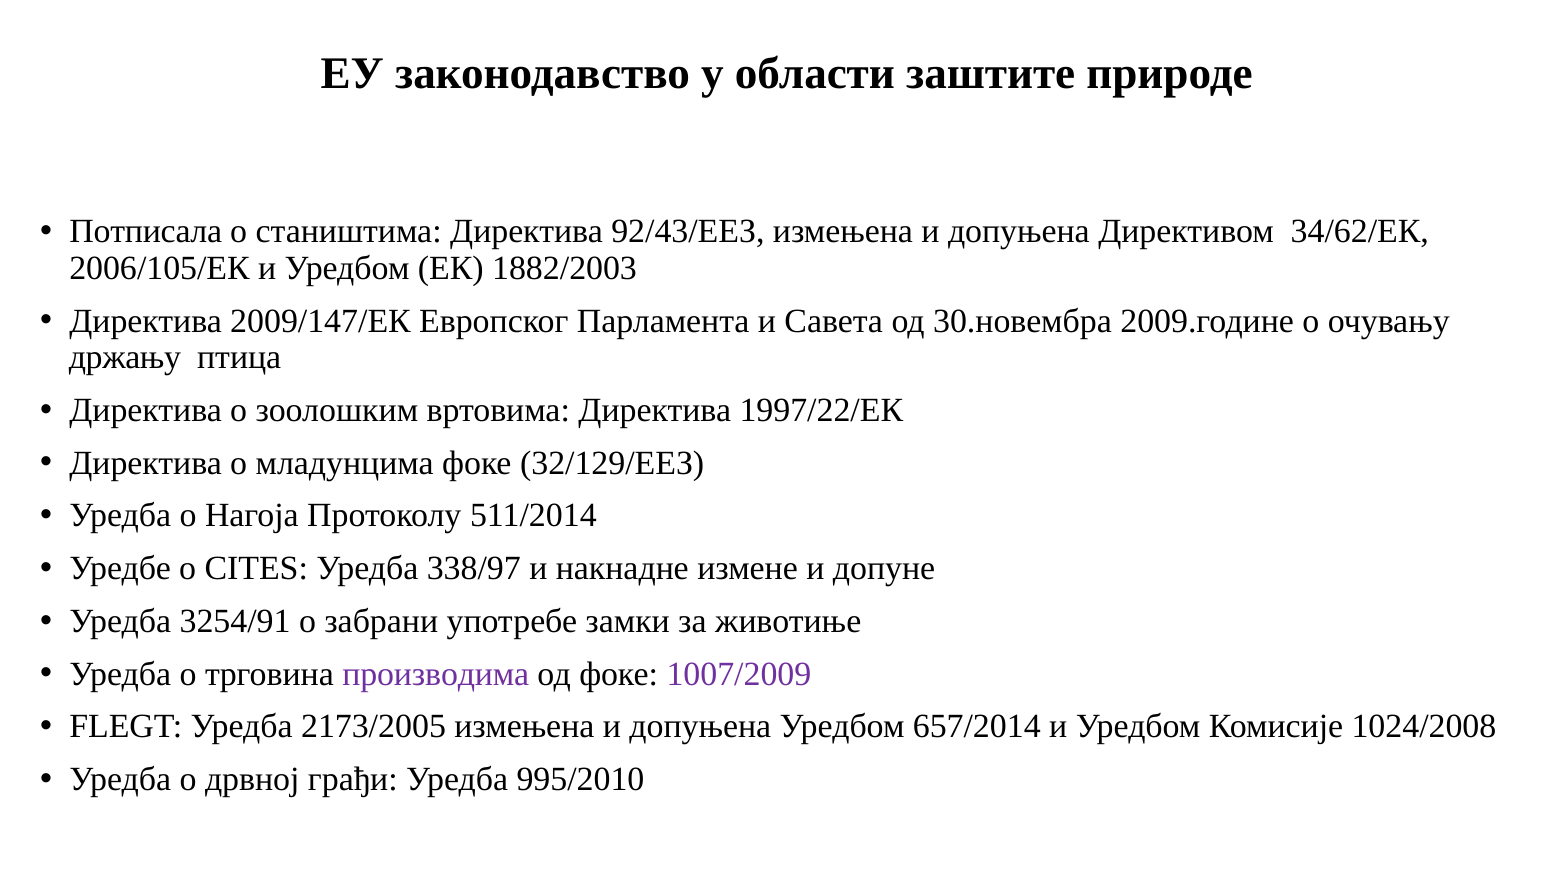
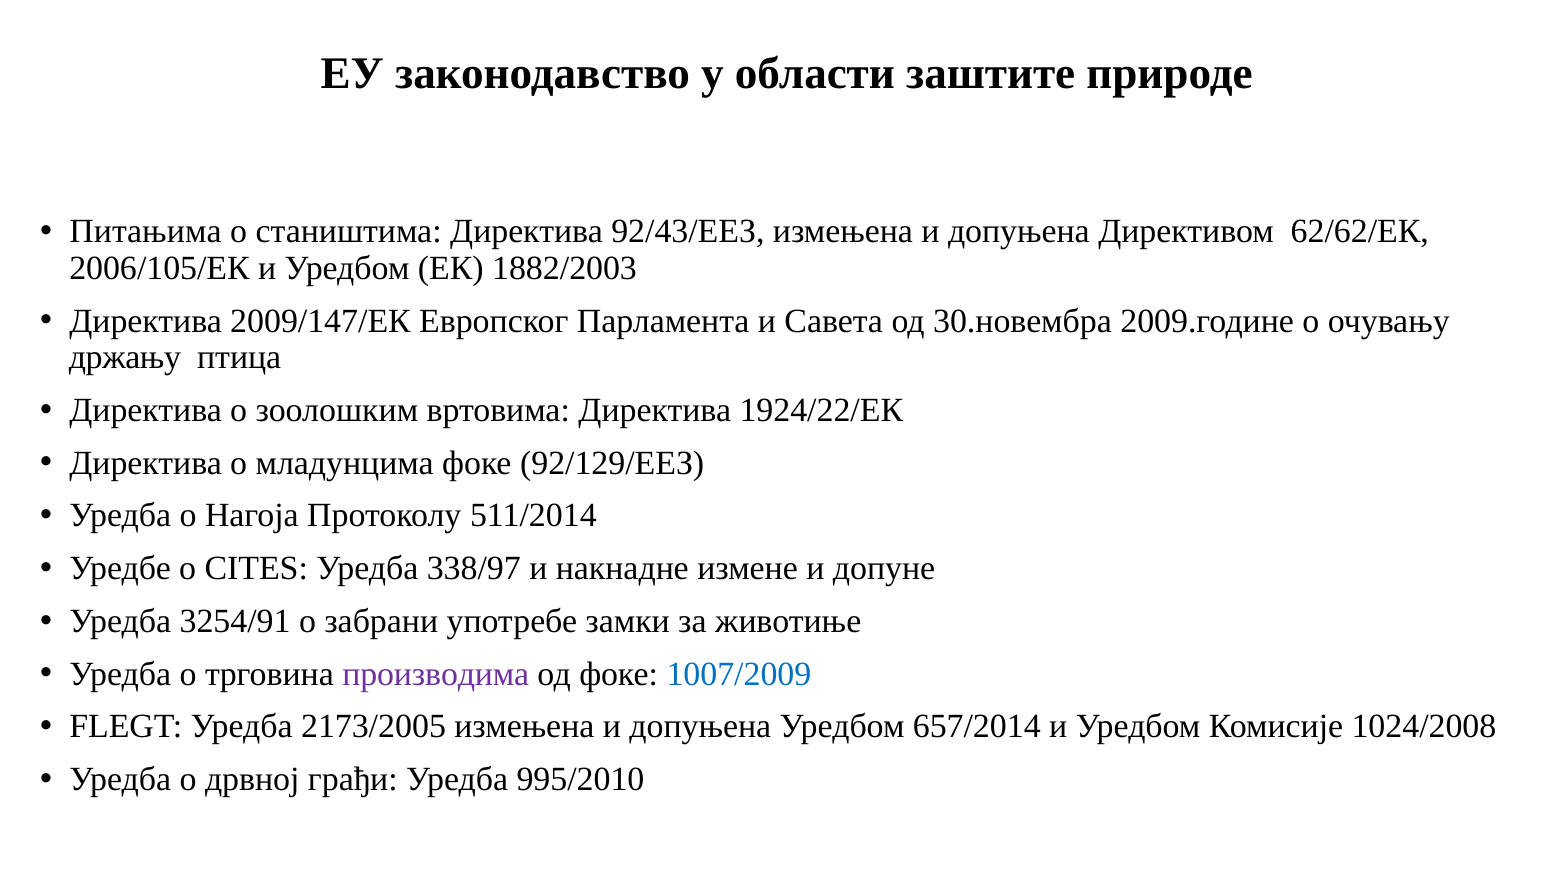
Потписала: Потписала -> Питањима (146, 232)
34/62/EК: 34/62/EК -> 62/62/EК (1360, 232)
1997/22/EК: 1997/22/EК -> 1924/22/EК (821, 411)
32/129/EEЗ: 32/129/EEЗ -> 92/129/EEЗ (612, 463)
1007/2009 colour: purple -> blue (739, 674)
